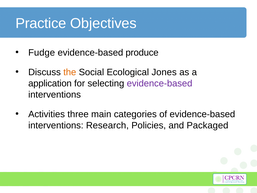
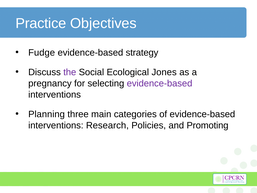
produce: produce -> strategy (142, 52)
the colour: orange -> purple (70, 72)
application: application -> pregnancy (50, 83)
Activities: Activities -> Planning (47, 114)
Packaged: Packaged -> Promoting (208, 125)
